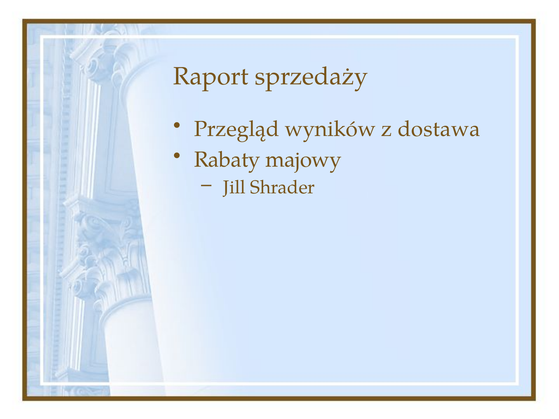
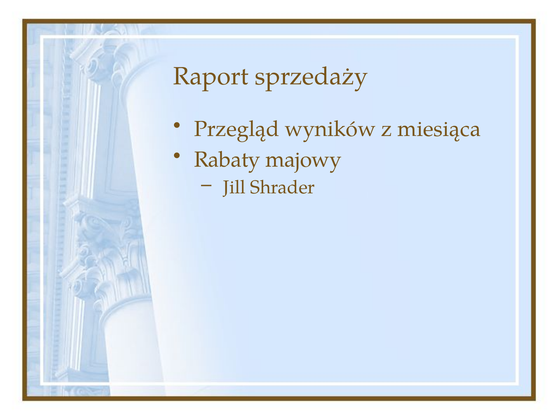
dostawa: dostawa -> miesiąca (439, 129)
